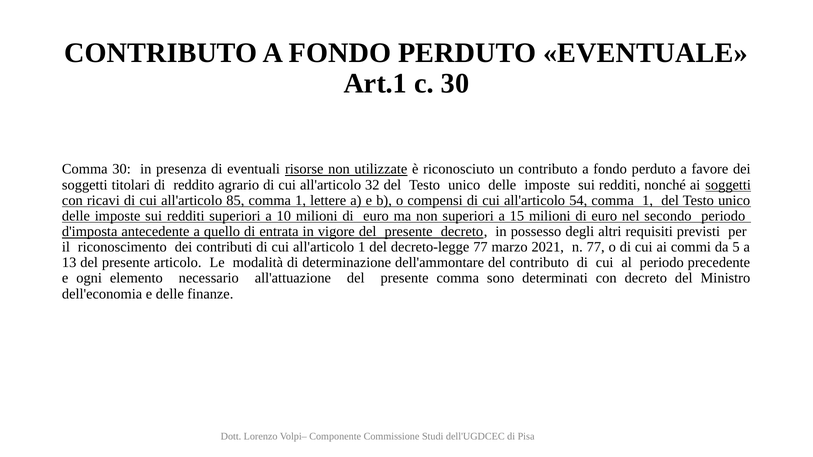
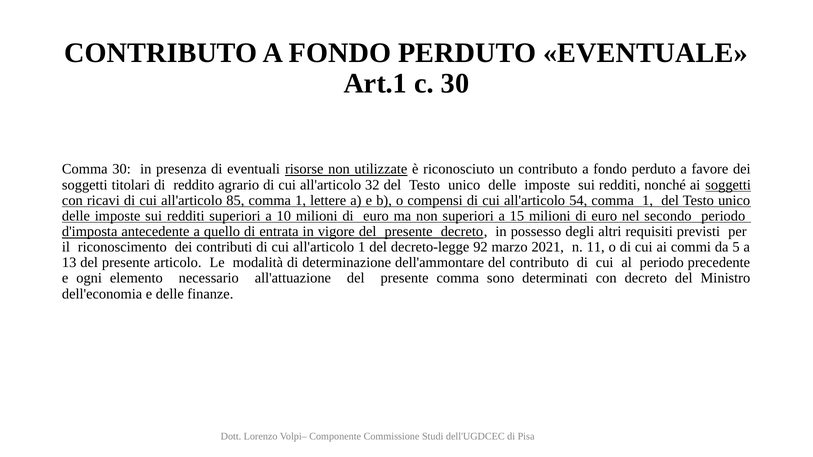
decreto-legge 77: 77 -> 92 (480, 247)
n 77: 77 -> 11 (596, 247)
